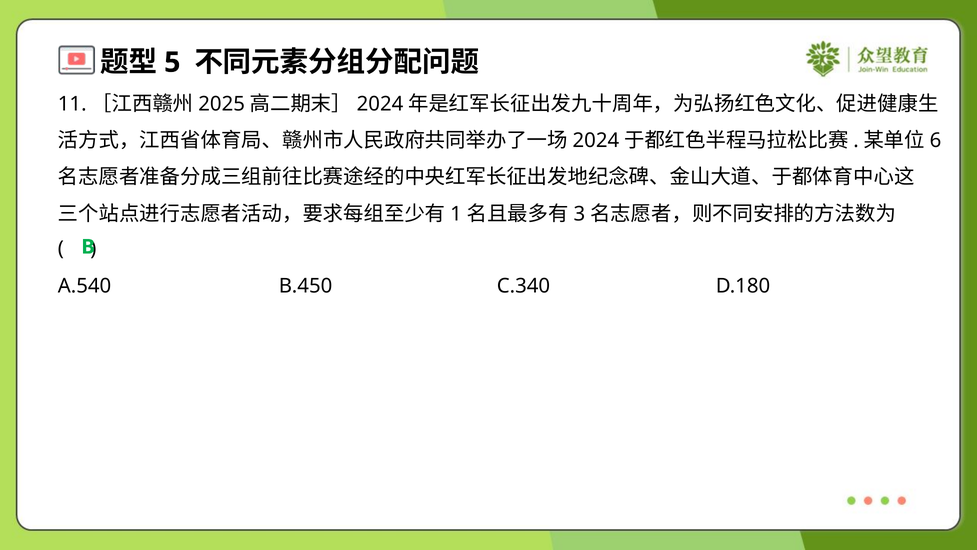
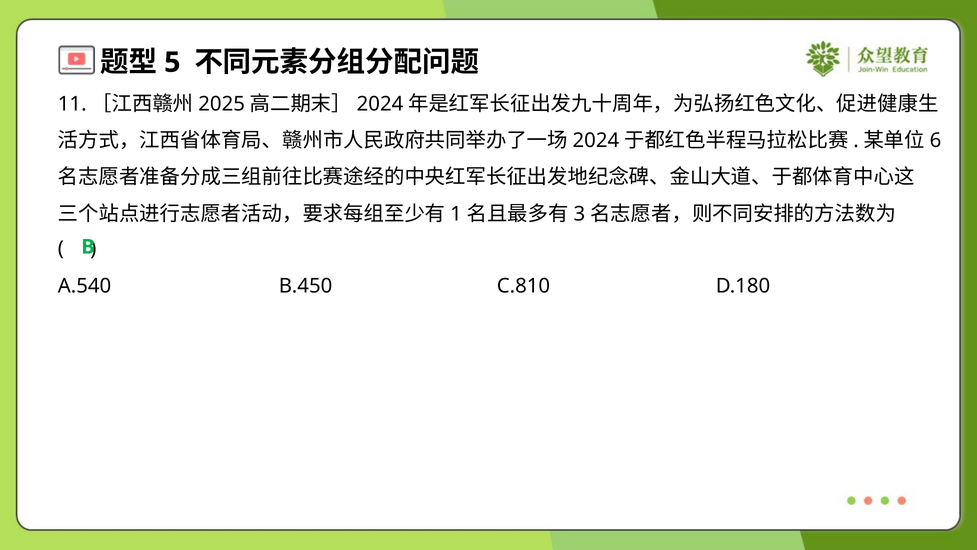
C.340: C.340 -> C.810 (523, 286)
